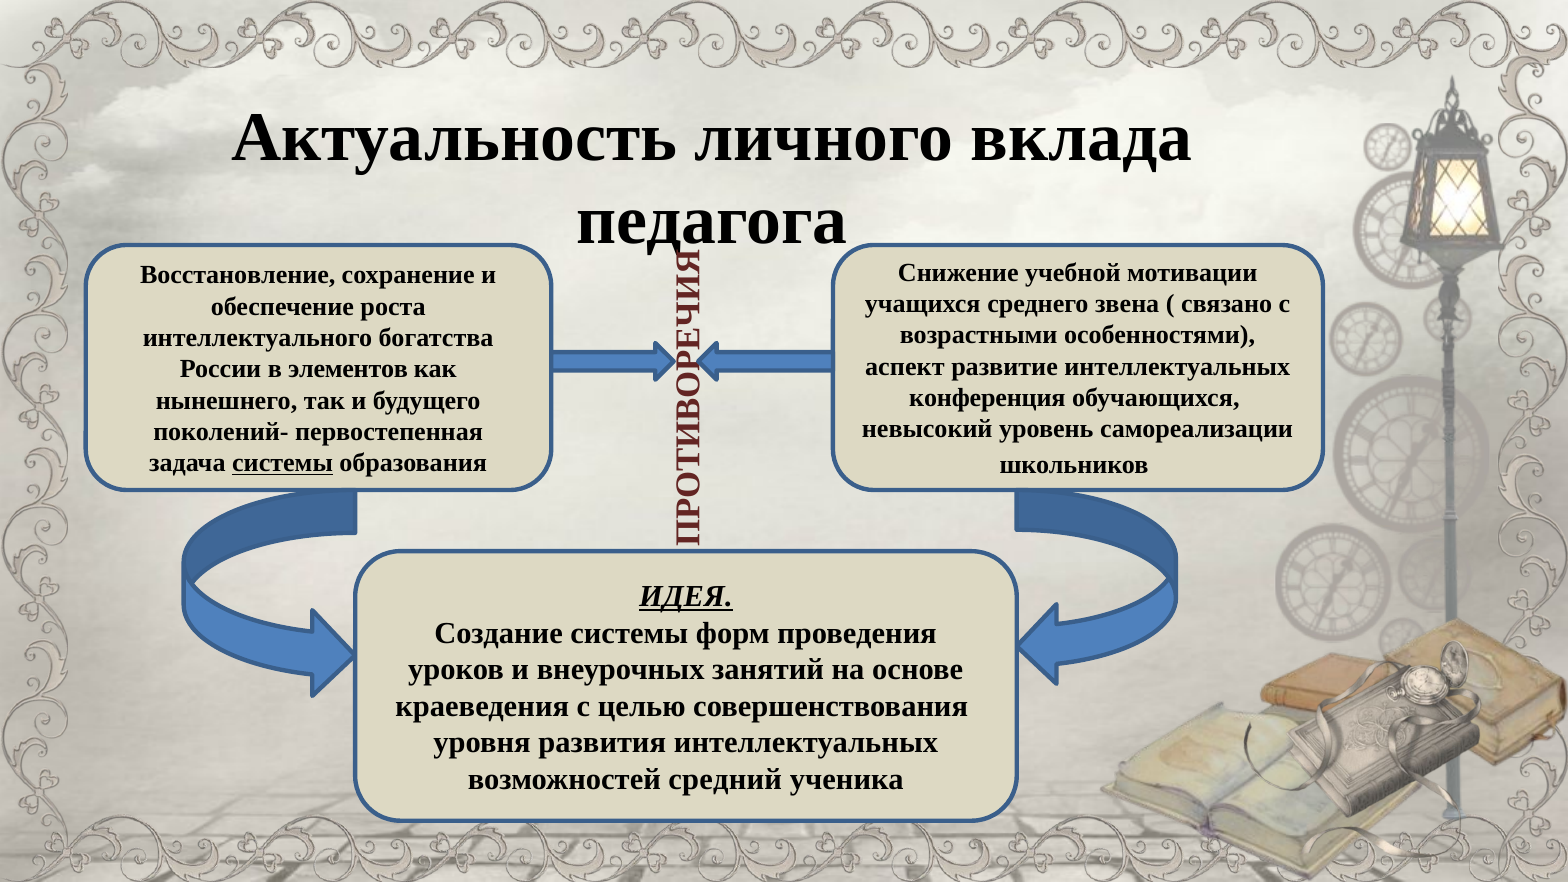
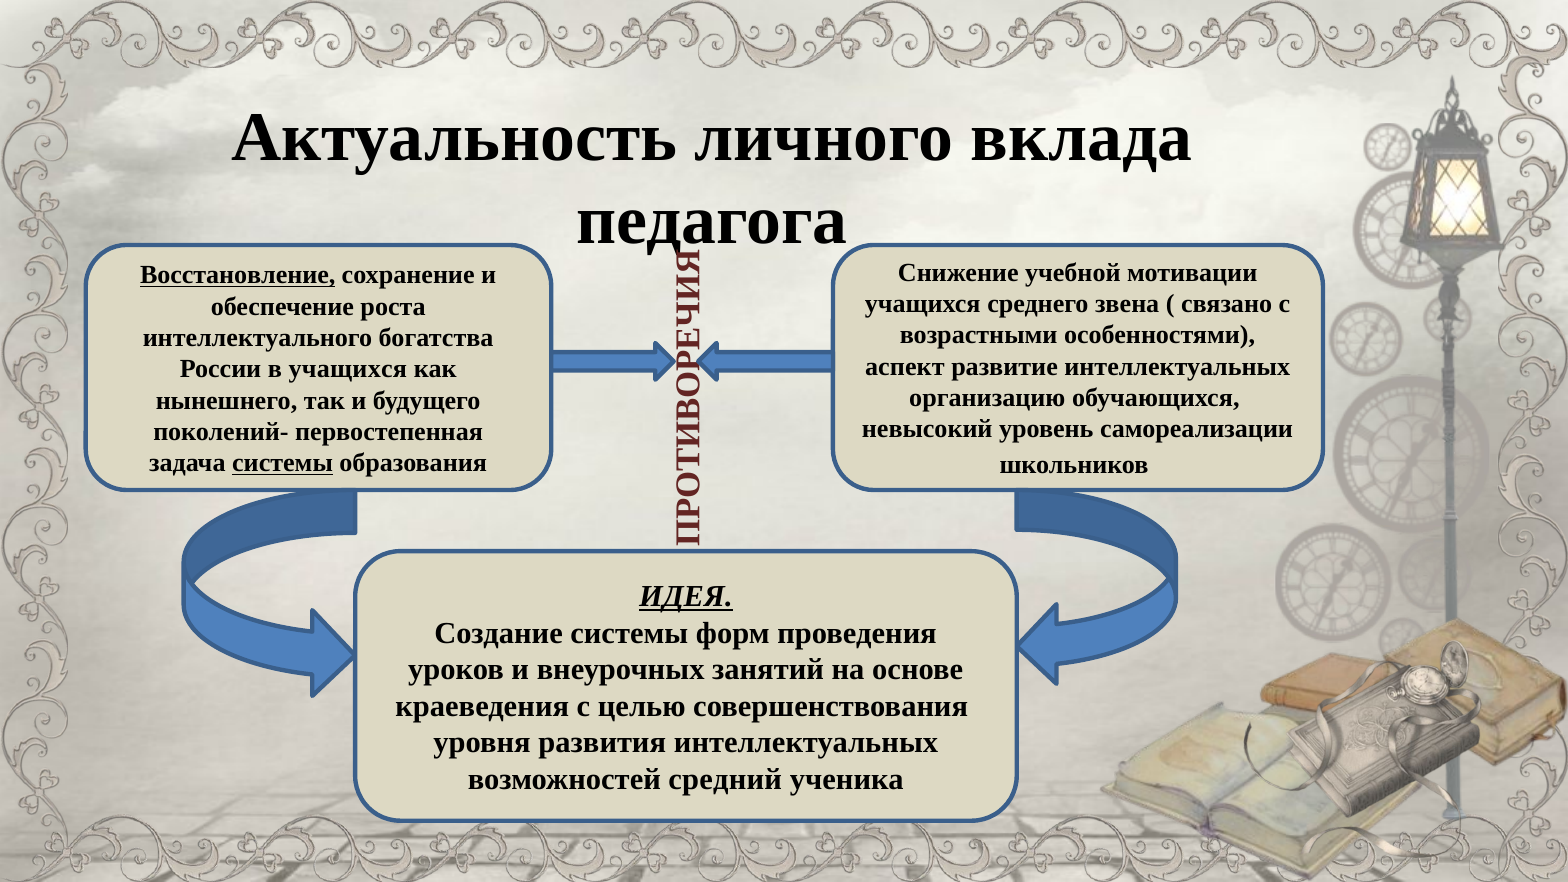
Восстановление underline: none -> present (238, 275)
в элементов: элементов -> учащихся (348, 369)
конференция: конференция -> организацию (987, 398)
